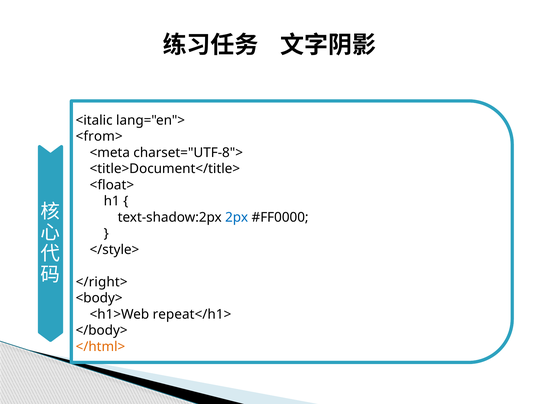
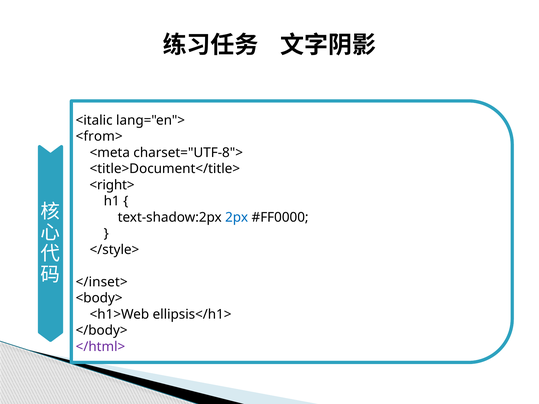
<float>: <float> -> <right> (112, 185)
</right>: </right> -> </inset> (102, 282)
repeat</h1>: repeat</h1> -> ellipsis</h1> (192, 314)
</html> colour: orange -> purple (100, 347)
